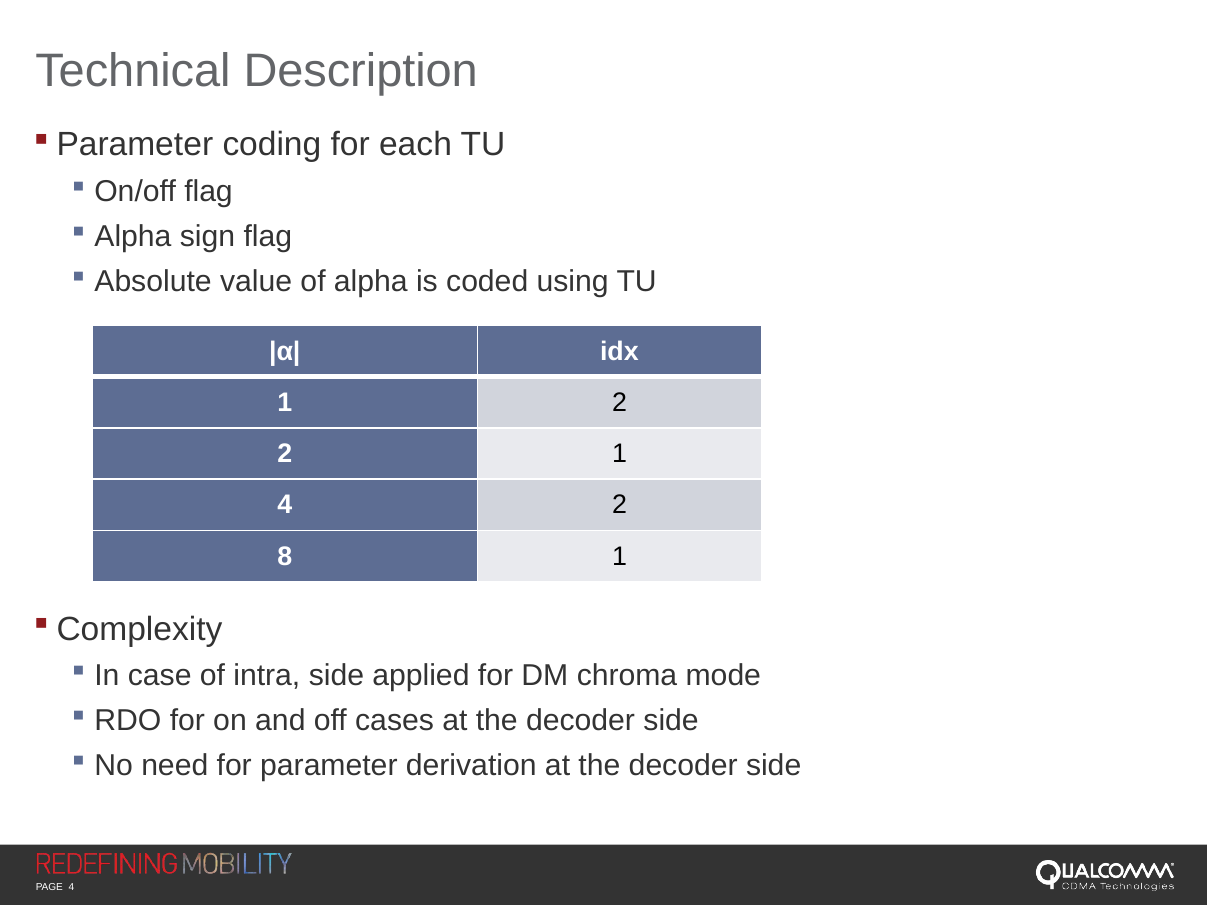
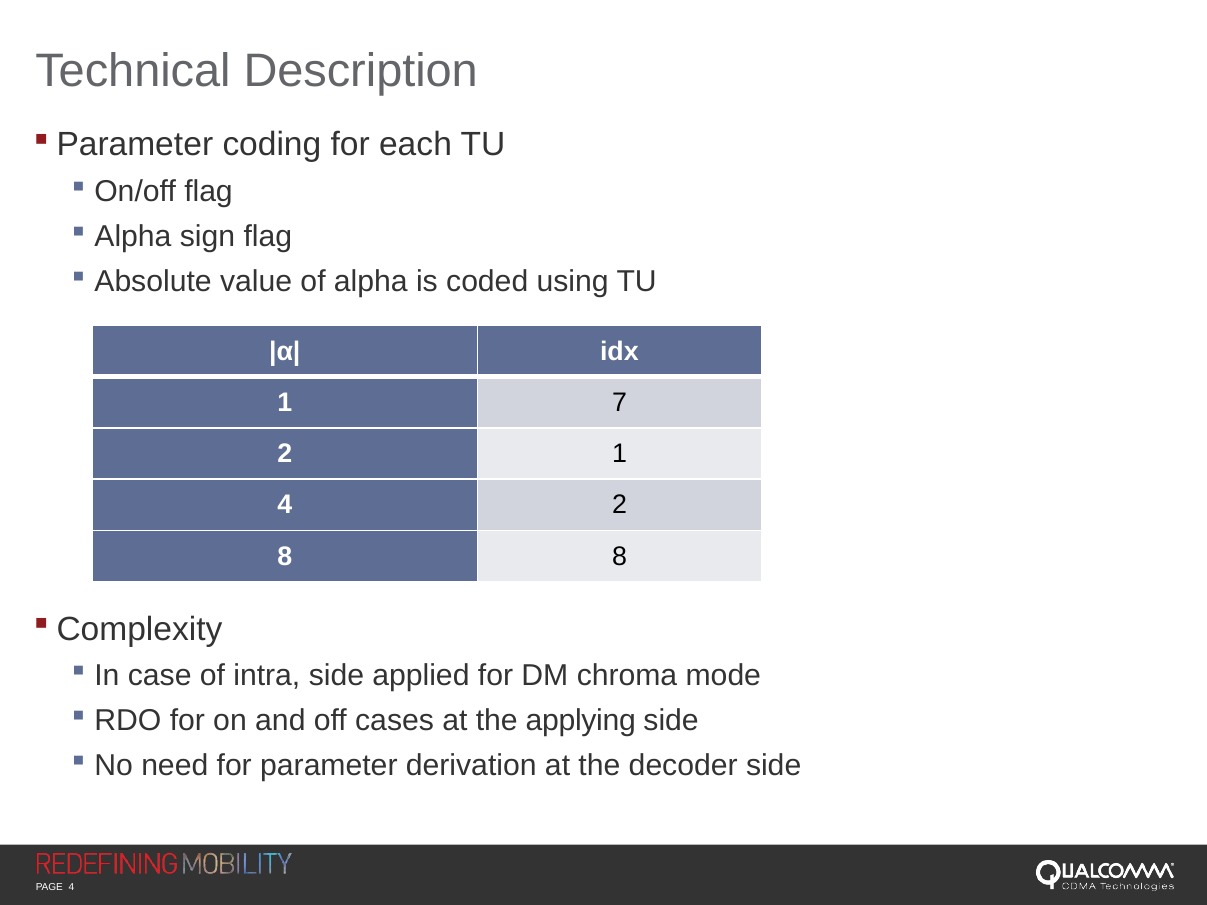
1 2: 2 -> 7 (620, 403)
8 1: 1 -> 8 (620, 556)
cases at the decoder: decoder -> applying (581, 721)
